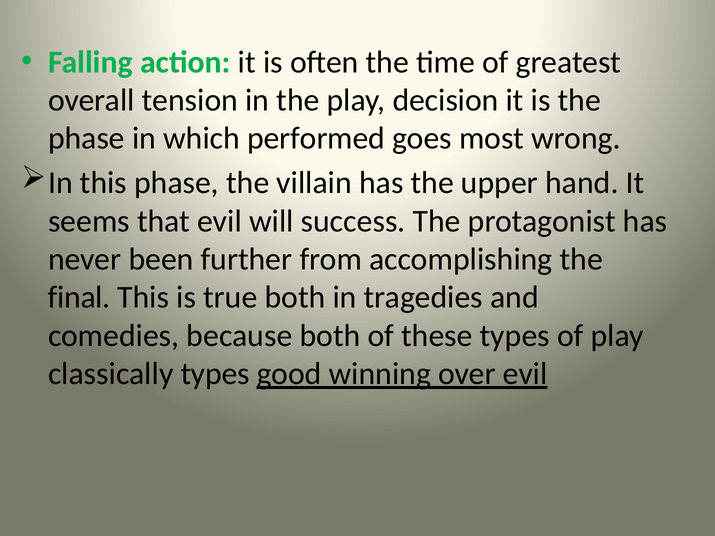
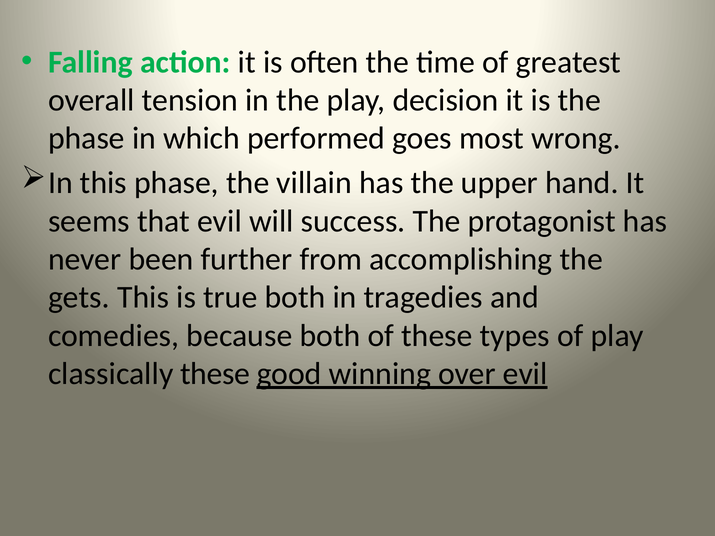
final: final -> gets (79, 298)
classically types: types -> these (215, 374)
